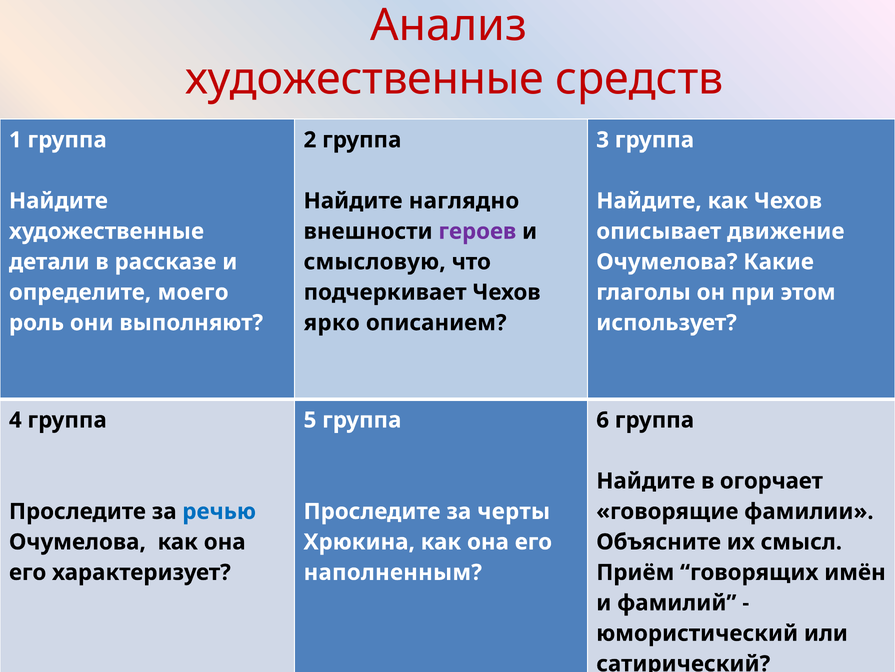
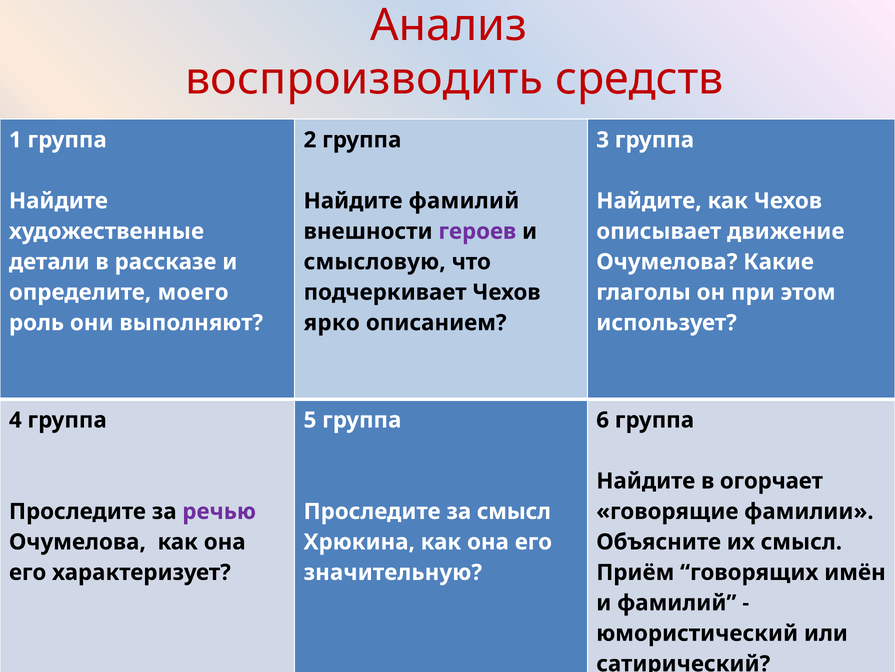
художественные: художественные -> воспроизводить (364, 79)
Найдите наглядно: наглядно -> фамилий (464, 201)
речью colour: blue -> purple (219, 511)
за черты: черты -> смысл (514, 511)
наполненным: наполненным -> значительную (393, 572)
